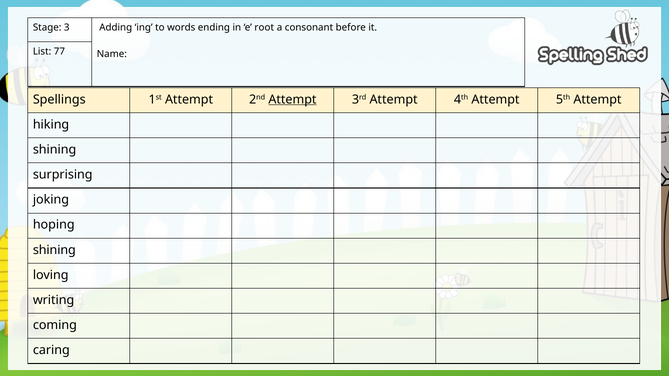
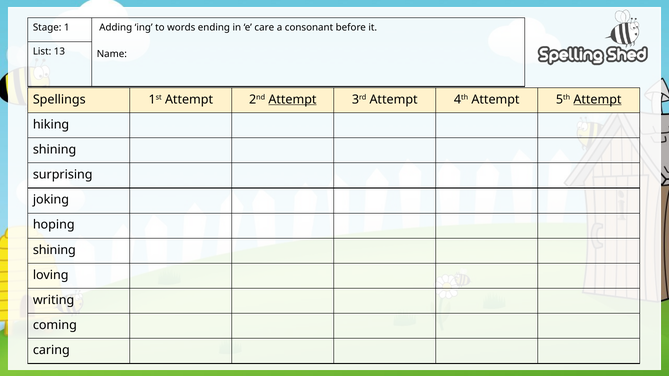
3: 3 -> 1 (67, 28)
root: root -> care (264, 28)
77: 77 -> 13 (59, 51)
Attempt underline: none -> present (597, 100)
